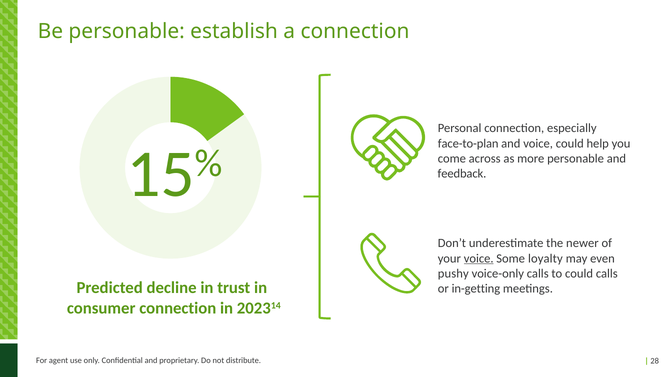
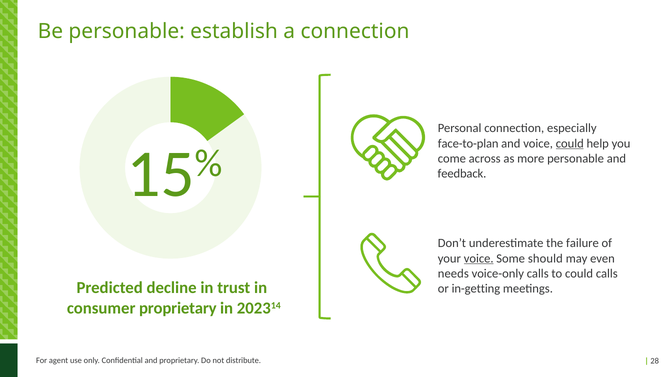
could underline: none -> present (570, 143)
newer: newer -> failure (582, 243)
loyalty: loyalty -> should (545, 258)
pushy: pushy -> needs (453, 273)
consumer connection: connection -> proprietary (178, 308)
